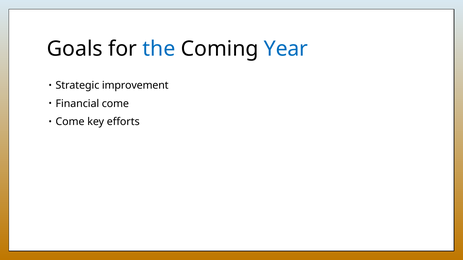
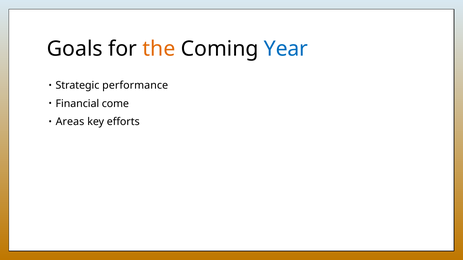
the colour: blue -> orange (159, 49)
improvement: improvement -> performance (135, 86)
Come: Come -> Areas (70, 122)
